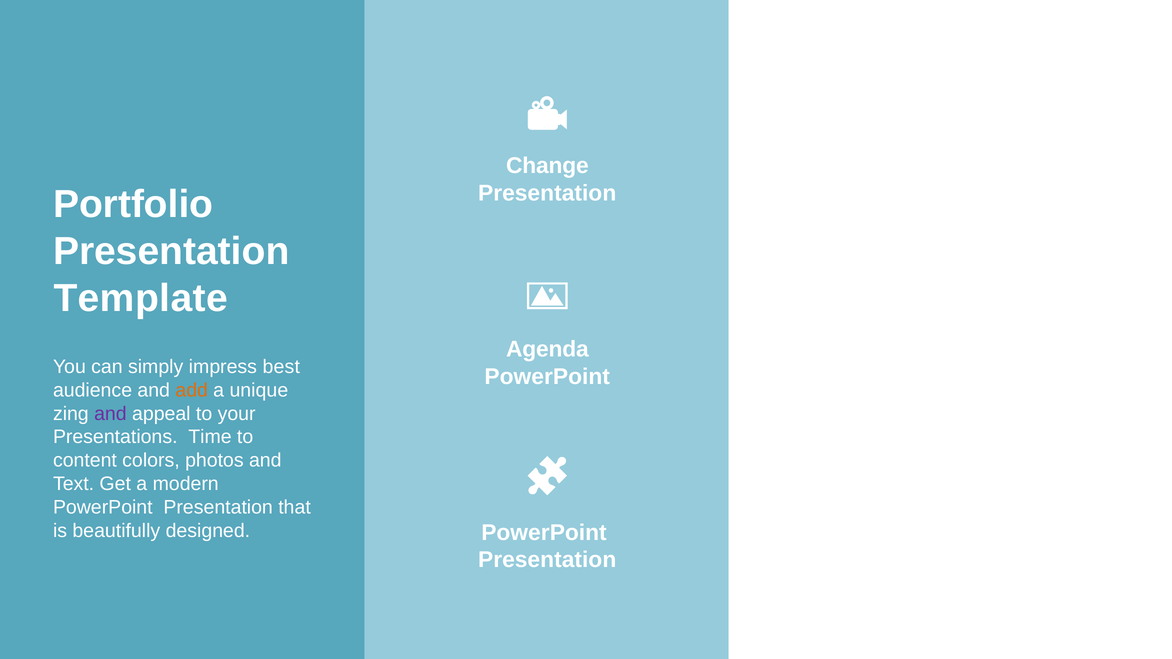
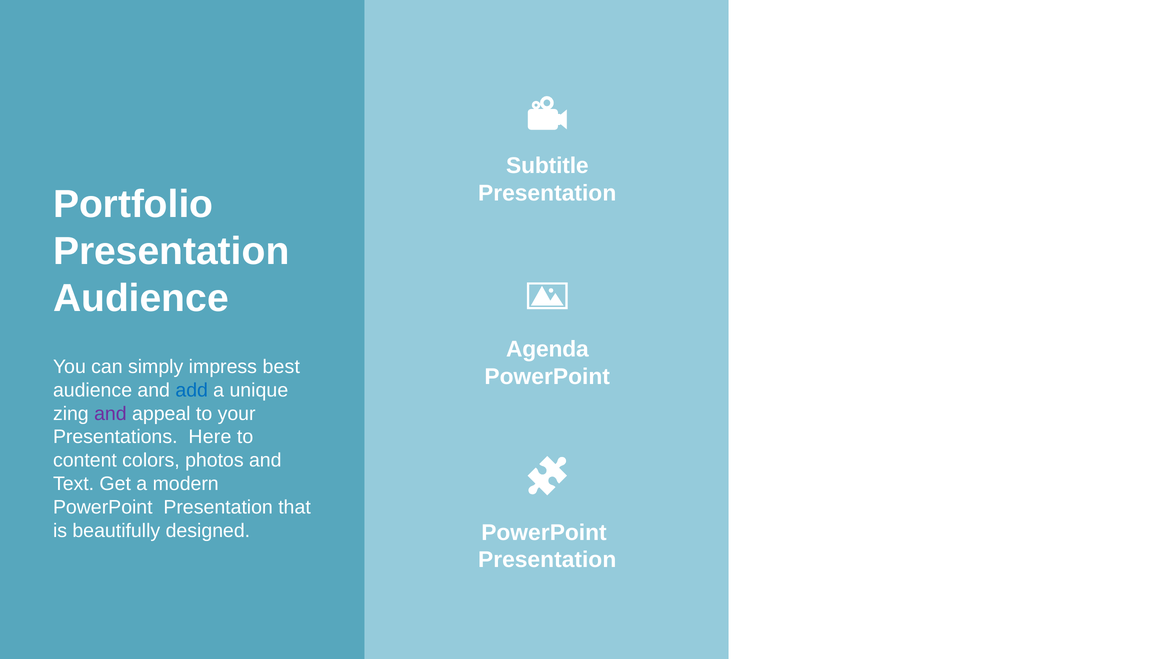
Change: Change -> Subtitle (547, 166)
Template: Template -> Audience (141, 298)
add colour: orange -> blue (192, 390)
Time: Time -> Here (210, 437)
